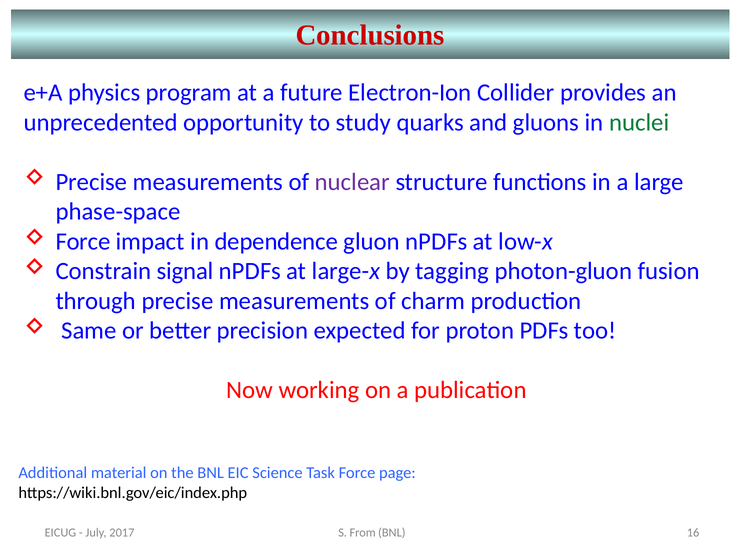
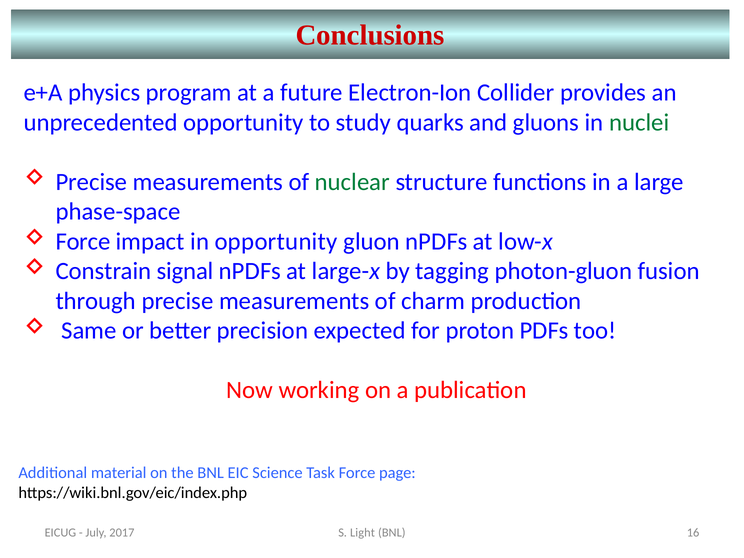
nuclear colour: purple -> green (352, 182)
in dependence: dependence -> opportunity (276, 241)
From: From -> Light (363, 533)
